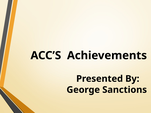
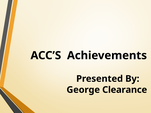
Sanctions: Sanctions -> Clearance (125, 90)
